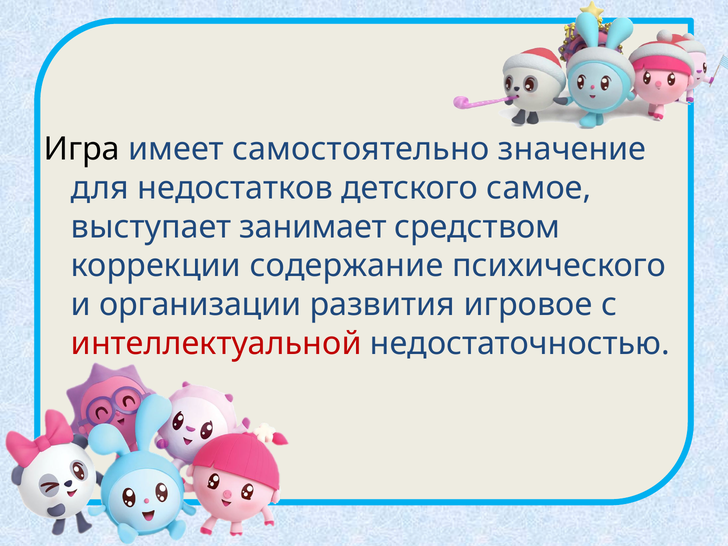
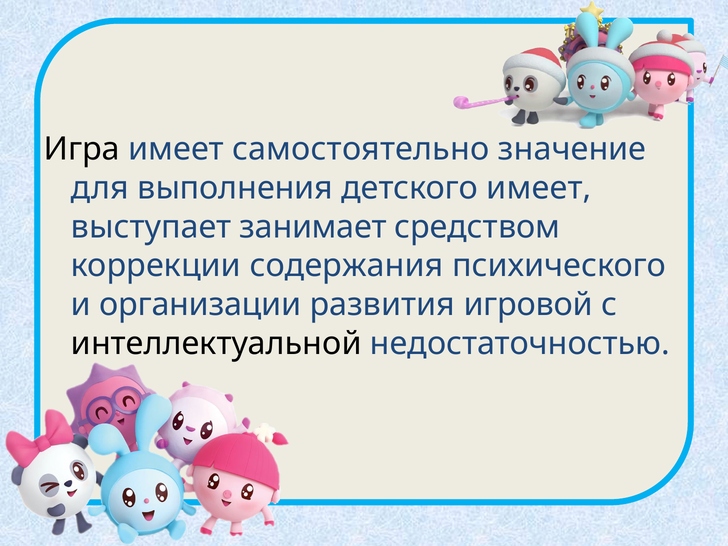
недостатков: недостатков -> выполнения (235, 188)
детского самое: самое -> имеет (539, 188)
содержание: содержание -> содержания (347, 266)
игровое: игровое -> игровой (528, 305)
интеллектуальной colour: red -> black (216, 343)
